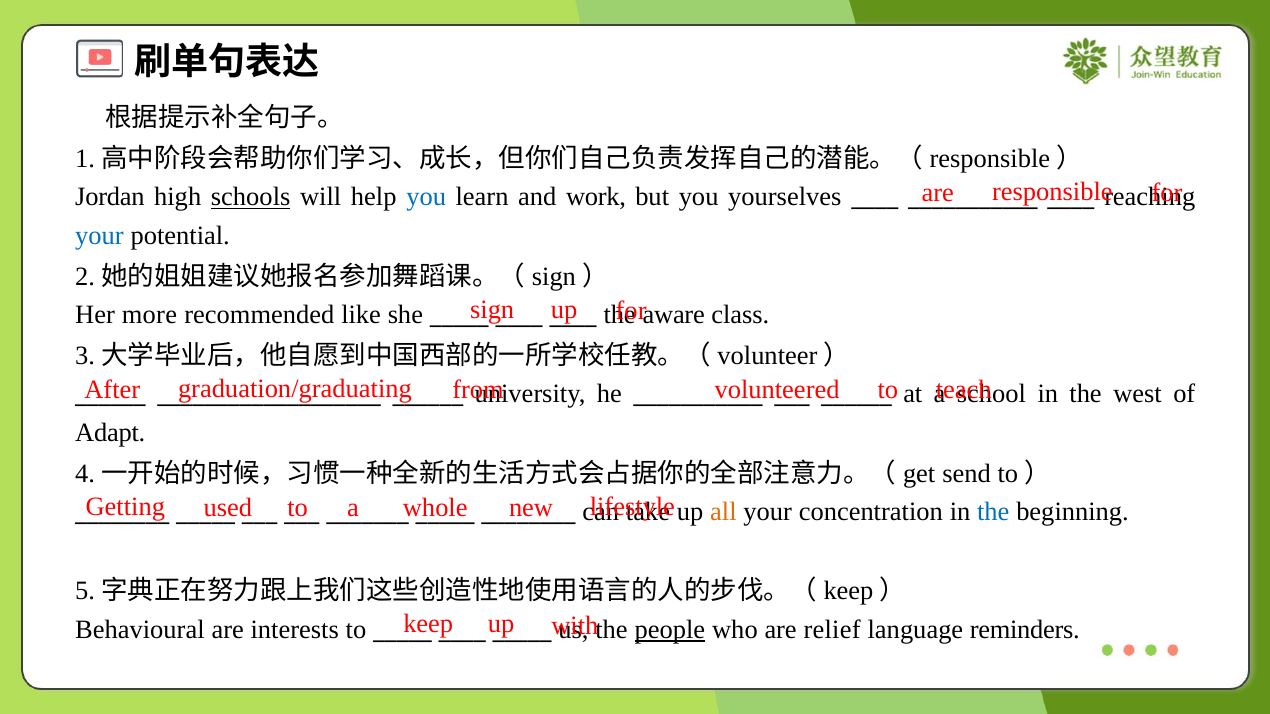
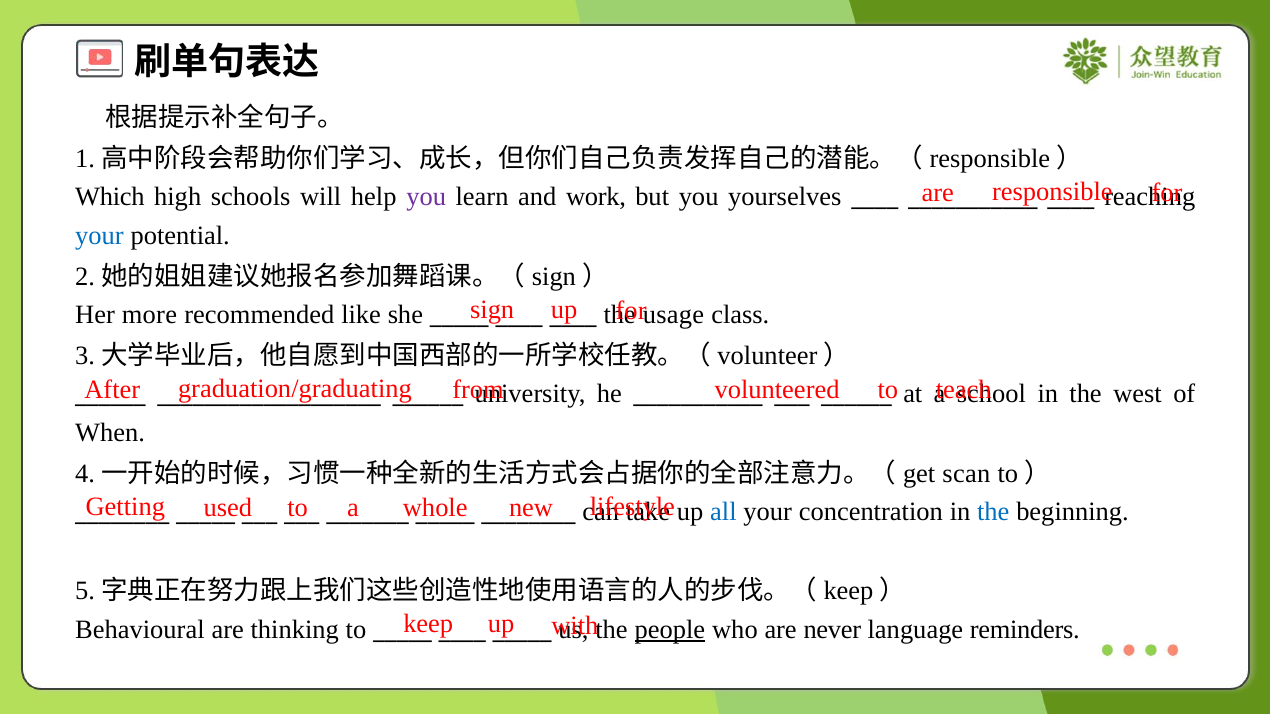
Jordan: Jordan -> Which (110, 197)
schools underline: present -> none (251, 197)
you colour: blue -> purple (426, 197)
aware: aware -> usage (673, 315)
Adapt: Adapt -> When (110, 433)
send: send -> scan (966, 474)
all colour: orange -> blue (723, 512)
interests: interests -> thinking (295, 630)
relief: relief -> never (832, 630)
